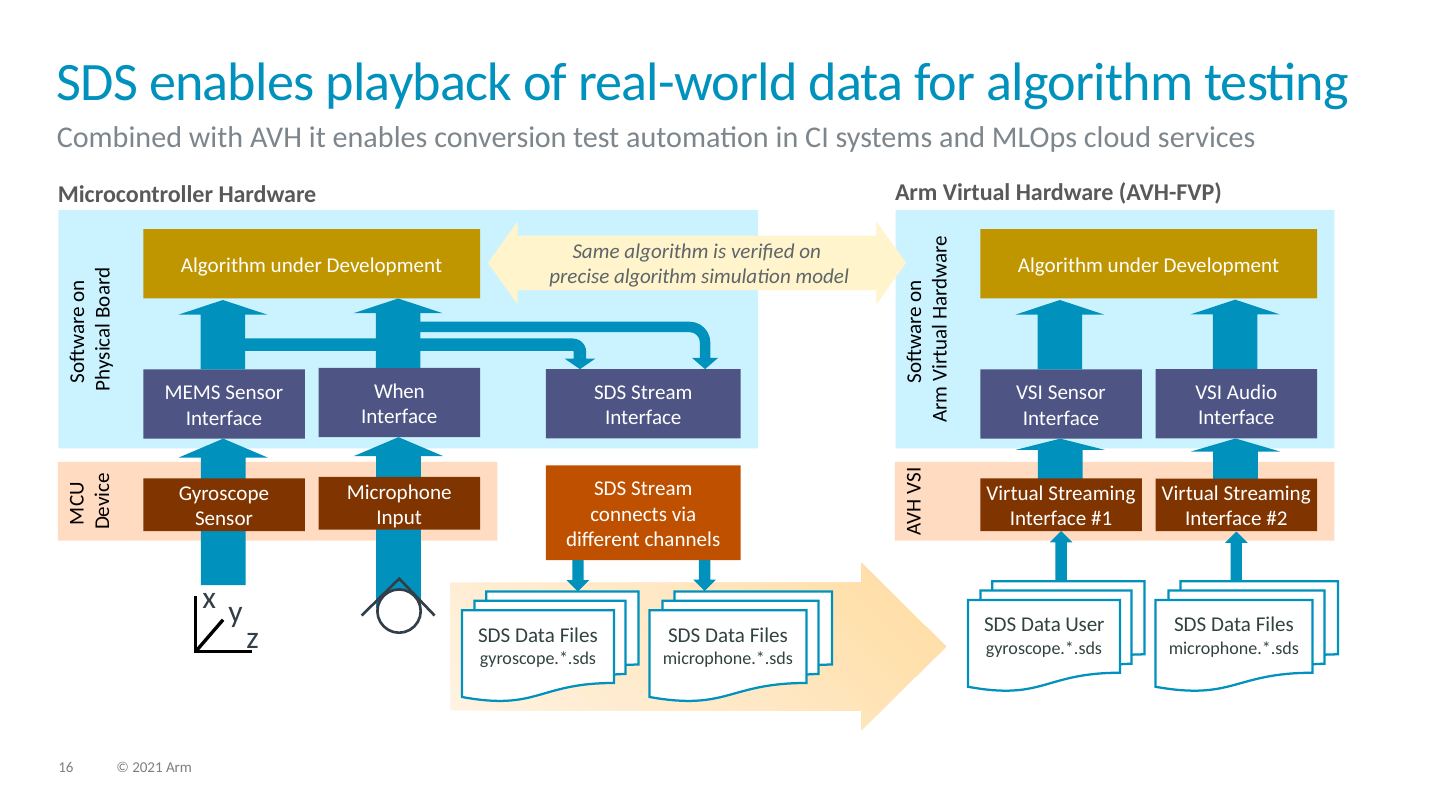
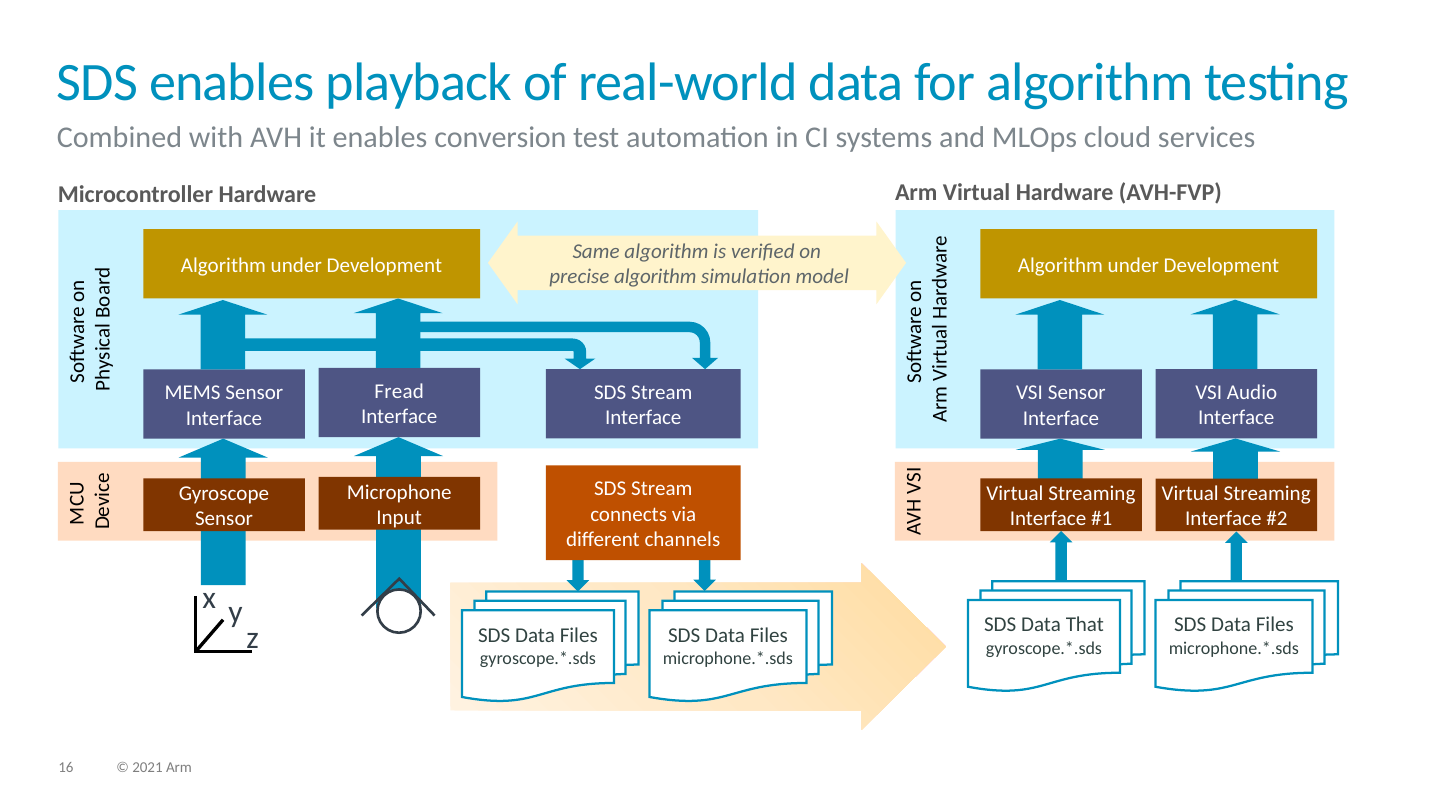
When: When -> Fread (399, 391)
User: User -> That (1085, 625)
